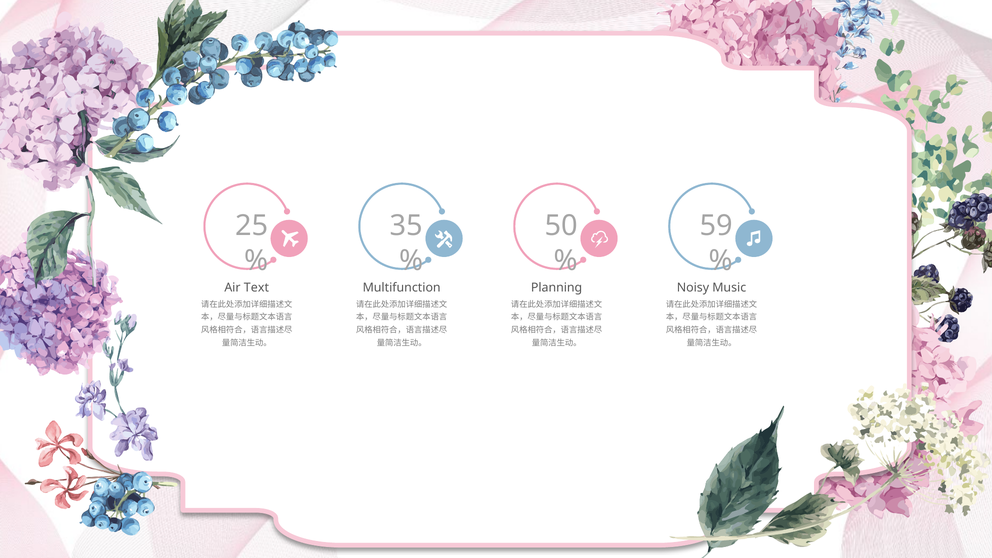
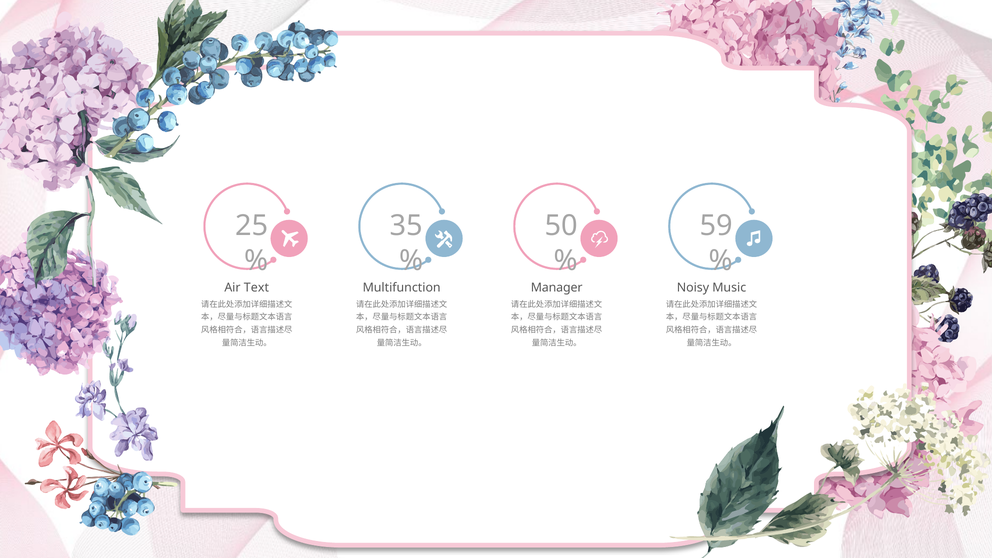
Planning: Planning -> Manager (557, 288)
